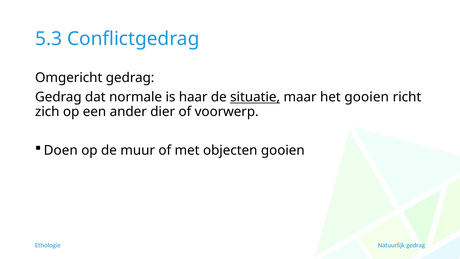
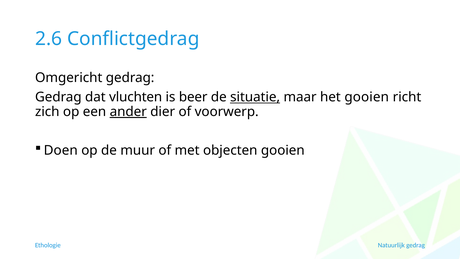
5.3: 5.3 -> 2.6 (49, 39)
normale: normale -> vluchten (136, 97)
haar: haar -> beer (193, 97)
ander underline: none -> present (128, 112)
